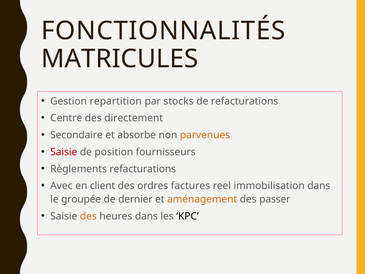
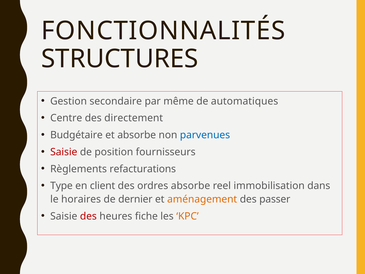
MATRICULES: MATRICULES -> STRUCTURES (120, 59)
repartition: repartition -> secondaire (116, 101)
stocks: stocks -> même (179, 101)
de refacturations: refacturations -> automatiques (245, 101)
Secondaire: Secondaire -> Budgétaire (76, 135)
parvenues colour: orange -> blue (205, 135)
Avec: Avec -> Type (61, 186)
ordres factures: factures -> absorbe (191, 186)
groupée: groupée -> horaires (81, 199)
des colour: orange -> red (88, 216)
heures dans: dans -> fiche (146, 216)
KPC colour: black -> orange (187, 216)
